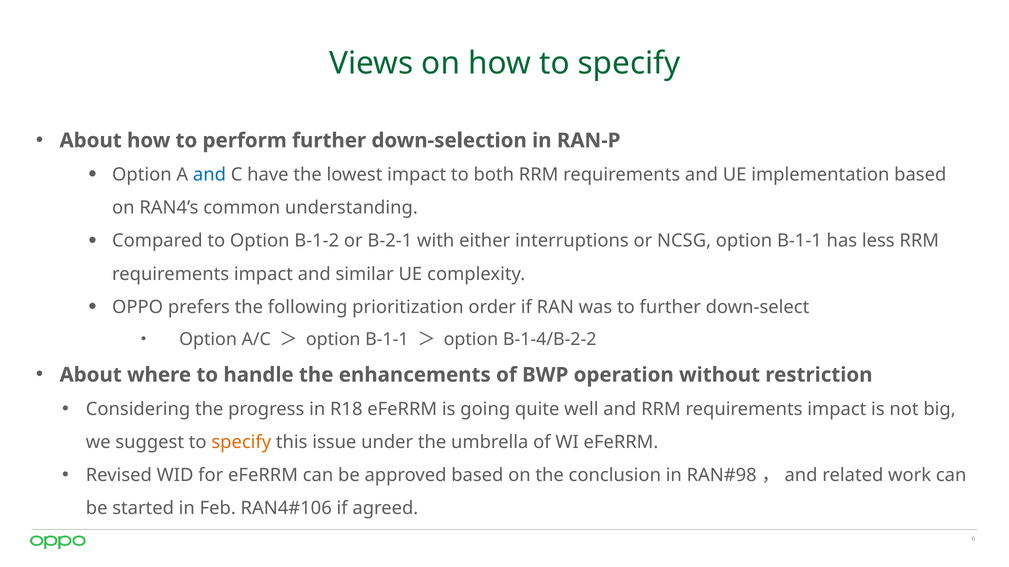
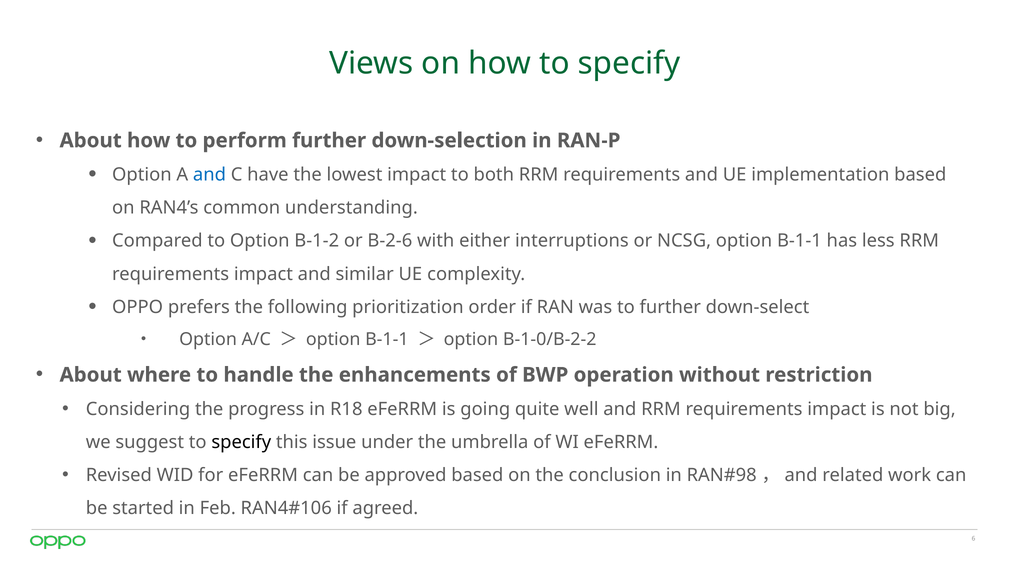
B-2-1: B-2-1 -> B-2-6 (390, 241)
B-1-4/B-2-2: B-1-4/B-2-2 -> B-1-0/B-2-2 (550, 340)
specify colour: orange -> black (241, 443)
